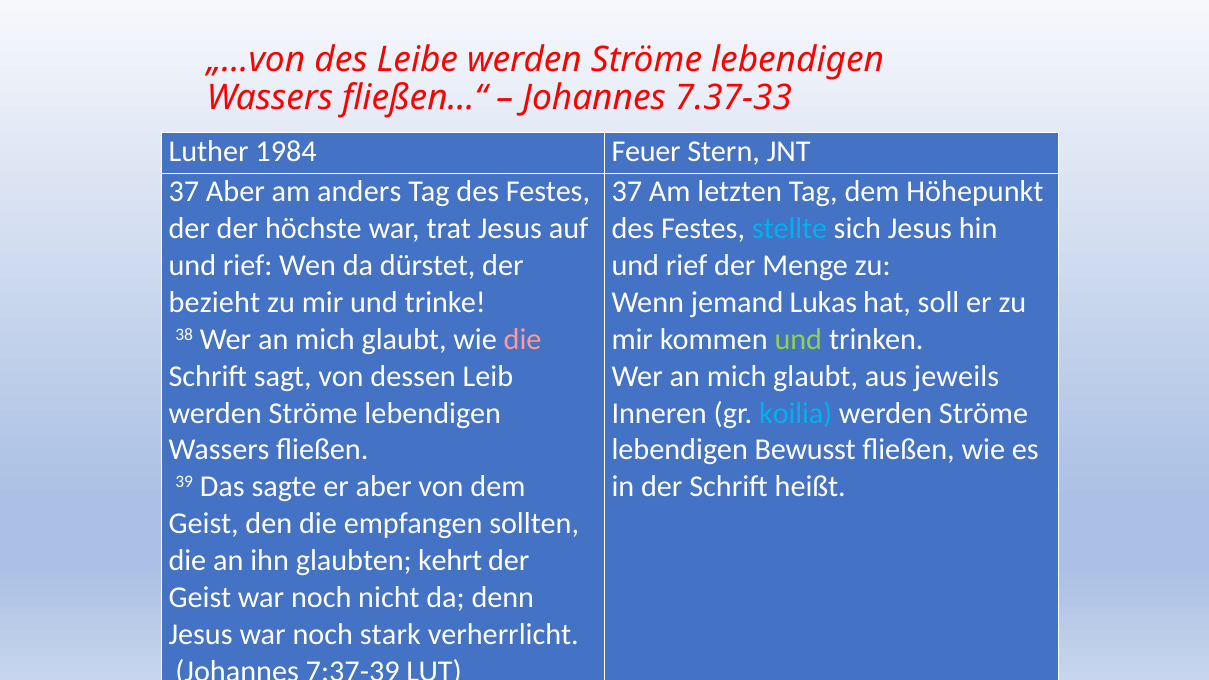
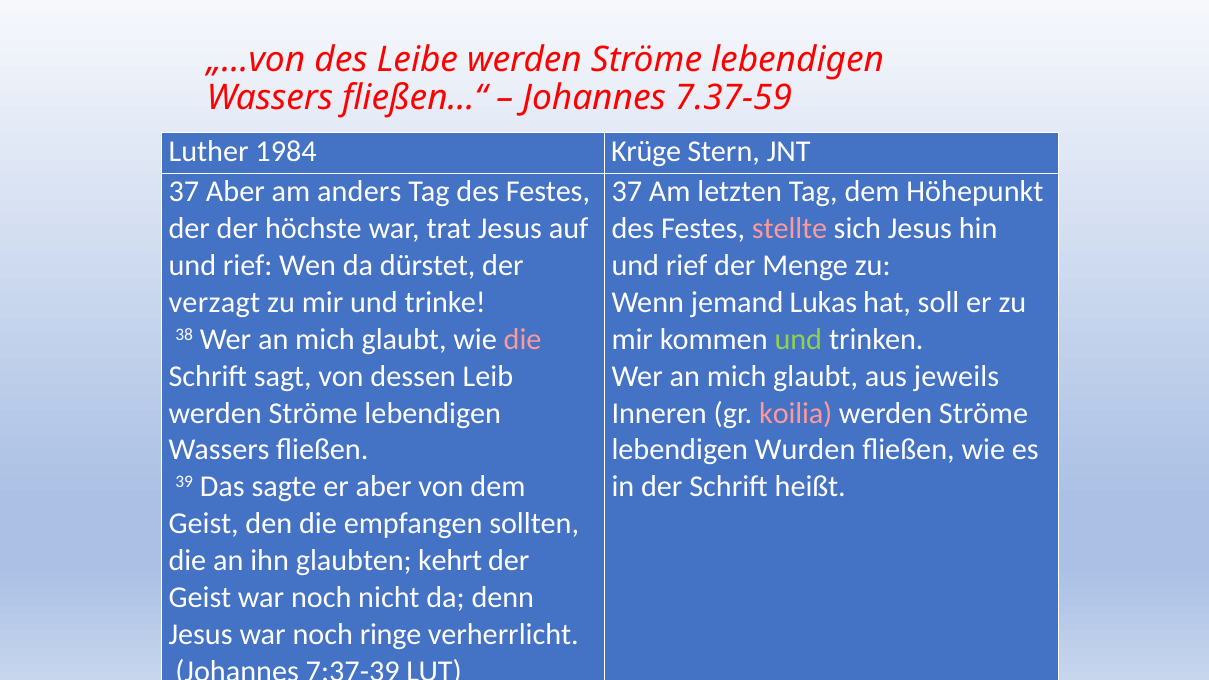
7.37-33: 7.37-33 -> 7.37-59 (733, 98)
Feuer: Feuer -> Krüge (646, 152)
stellte colour: light blue -> pink (790, 229)
bezieht: bezieht -> verzagt (214, 302)
koilia colour: light blue -> pink (796, 413)
Bewusst: Bewusst -> Wurden (805, 450)
stark: stark -> ringe (391, 634)
